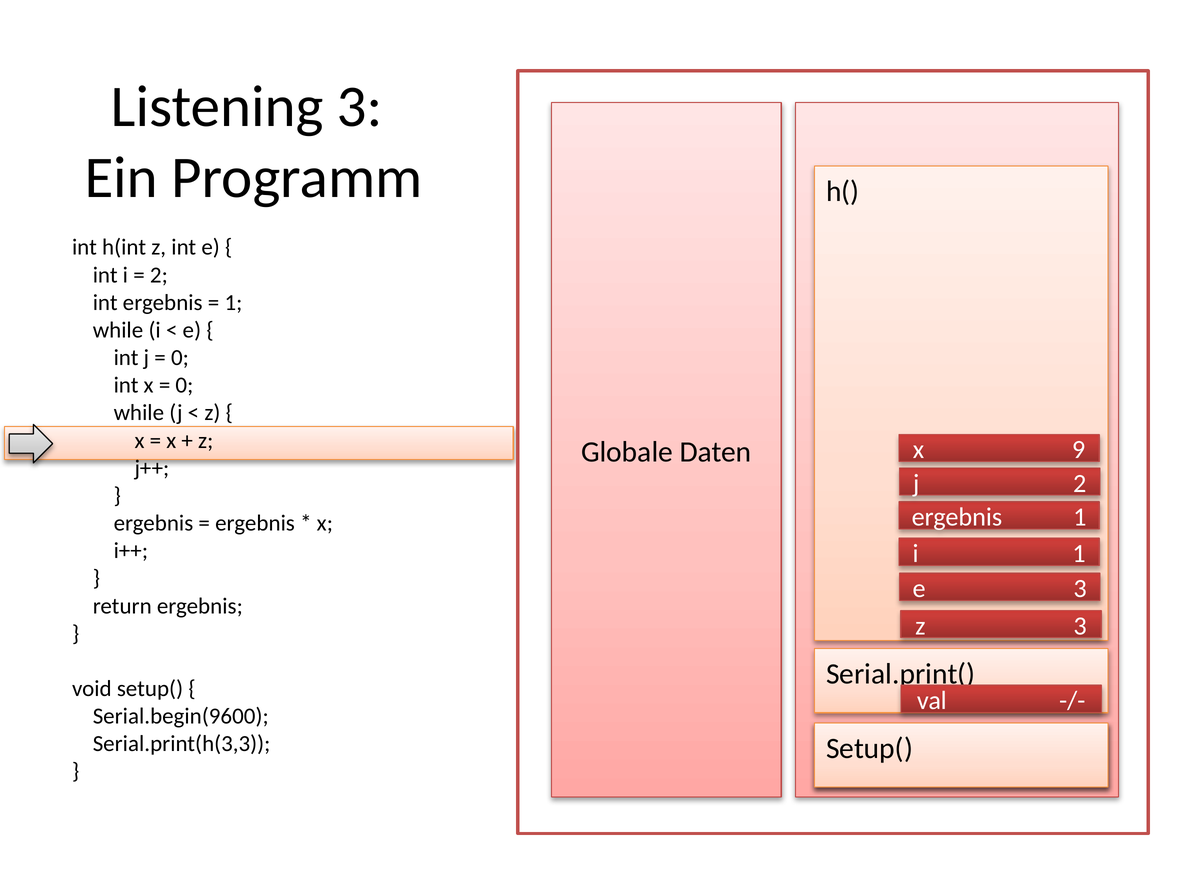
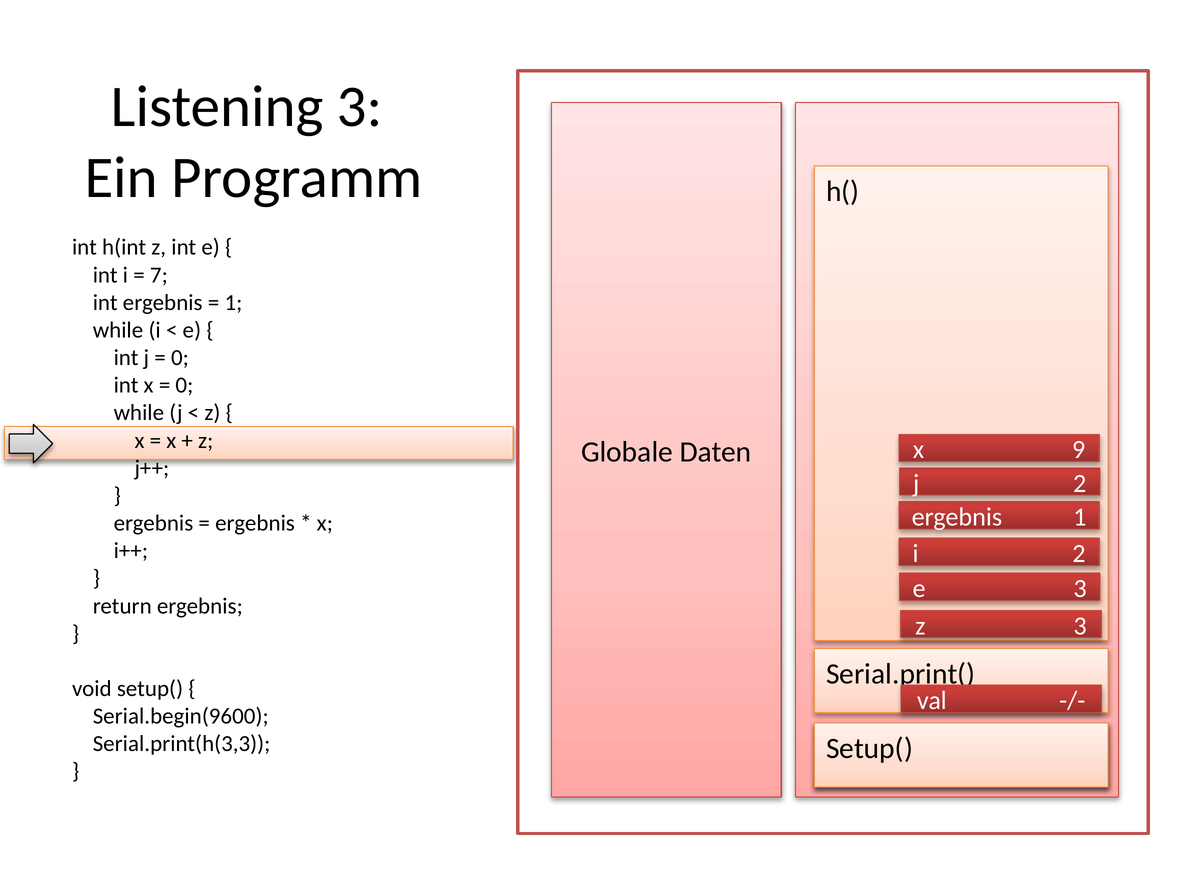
2: 2 -> 7 (159, 275)
i 1: 1 -> 2 (1079, 554)
